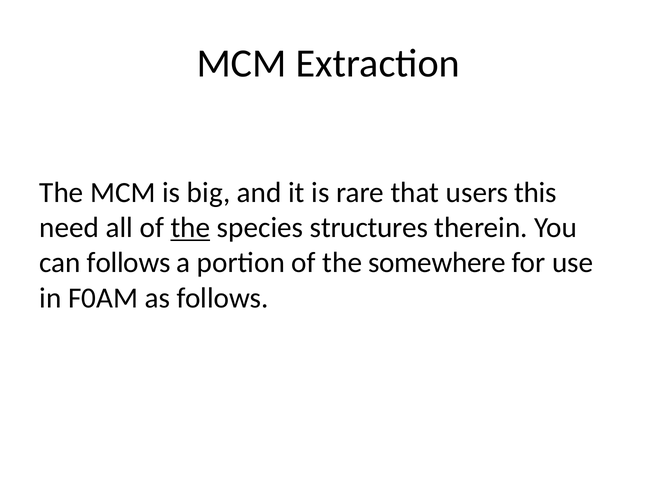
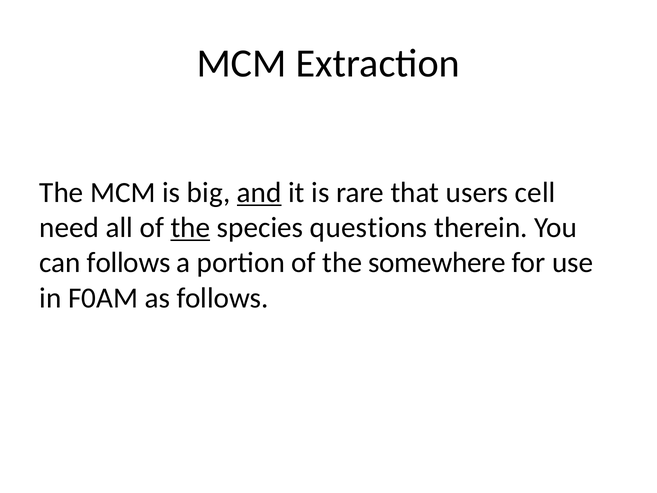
and underline: none -> present (259, 193)
this: this -> cell (535, 193)
structures: structures -> questions (369, 228)
